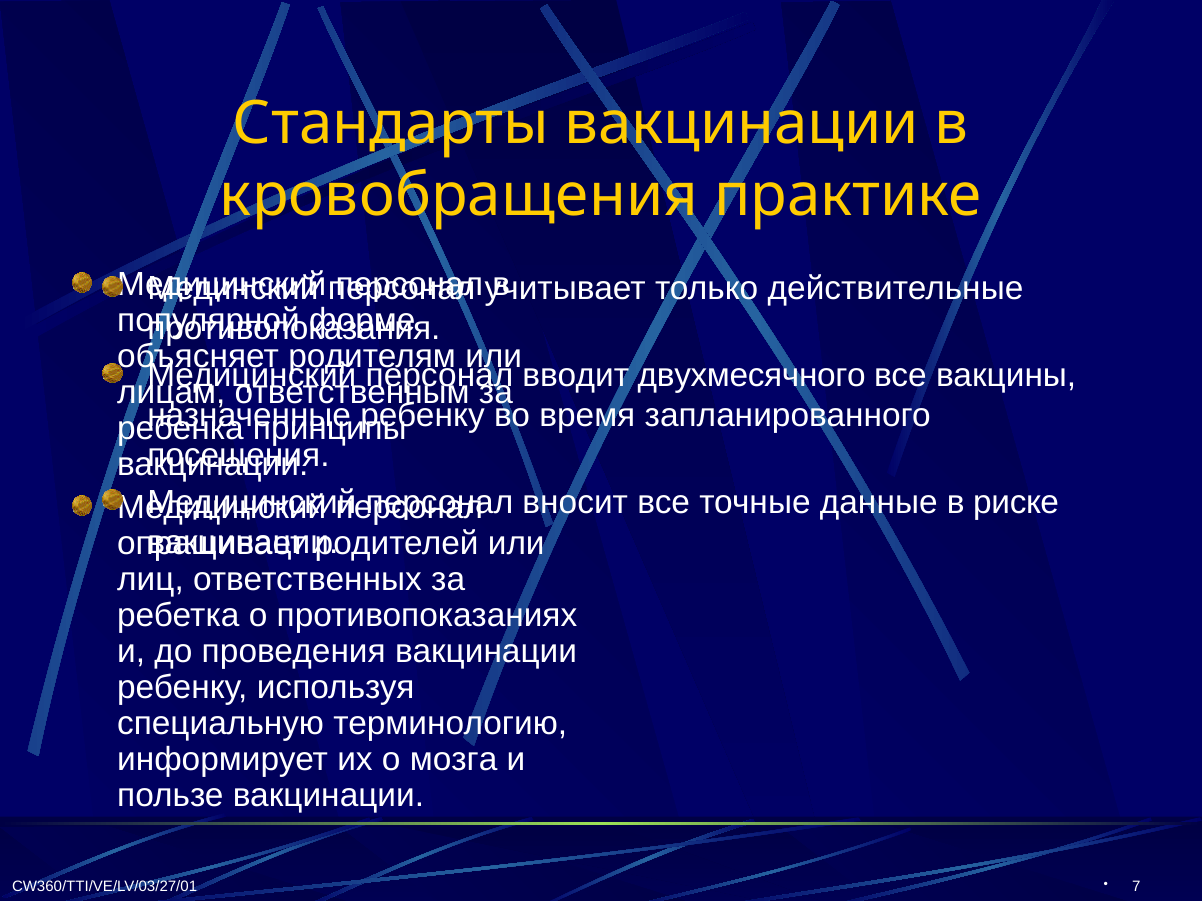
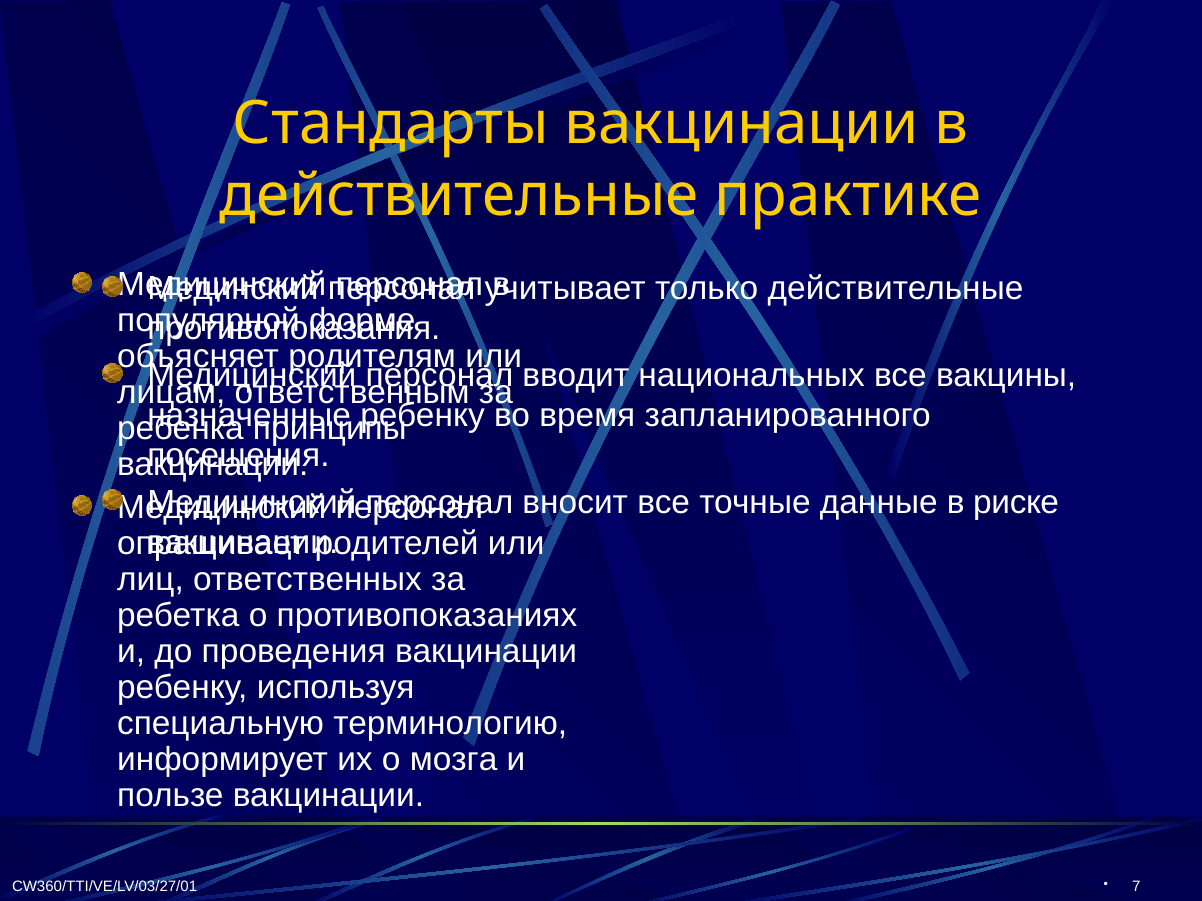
кровобращения: кровобращения -> действительные (459, 195)
двухмесячного: двухмесячного -> национальных (752, 376)
